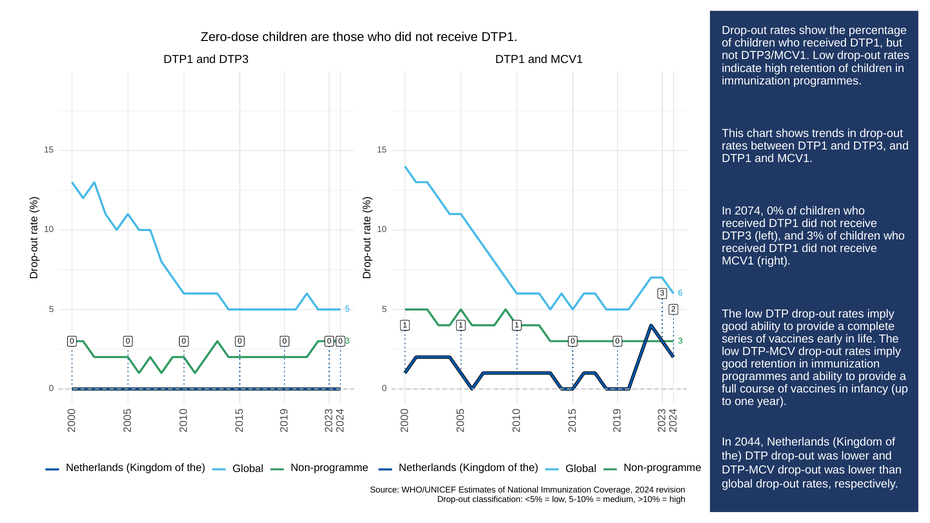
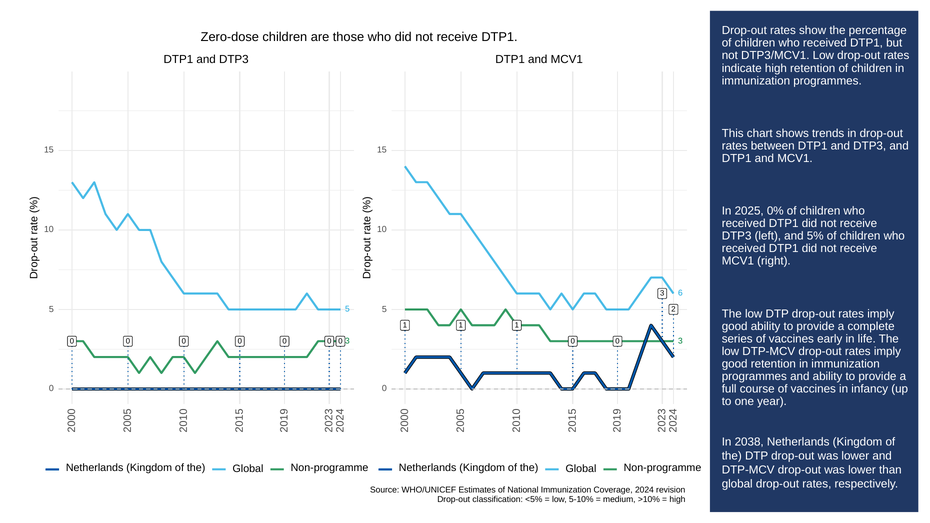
2074: 2074 -> 2025 (749, 211)
3%: 3% -> 5% (815, 236)
2044: 2044 -> 2038 (749, 442)
